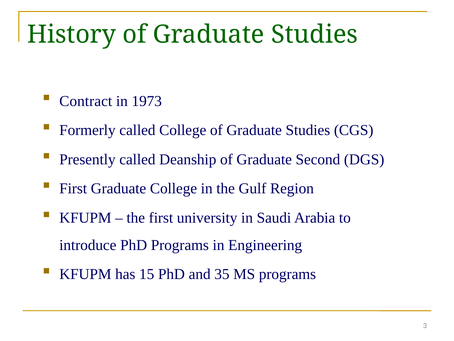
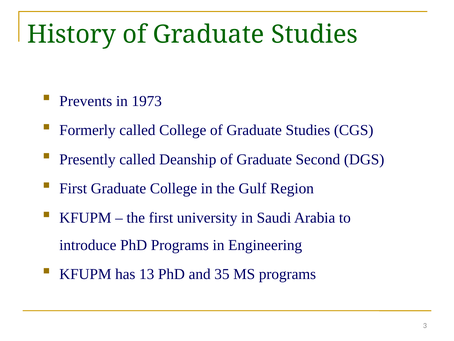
Contract: Contract -> Prevents (86, 101)
15: 15 -> 13 (147, 274)
